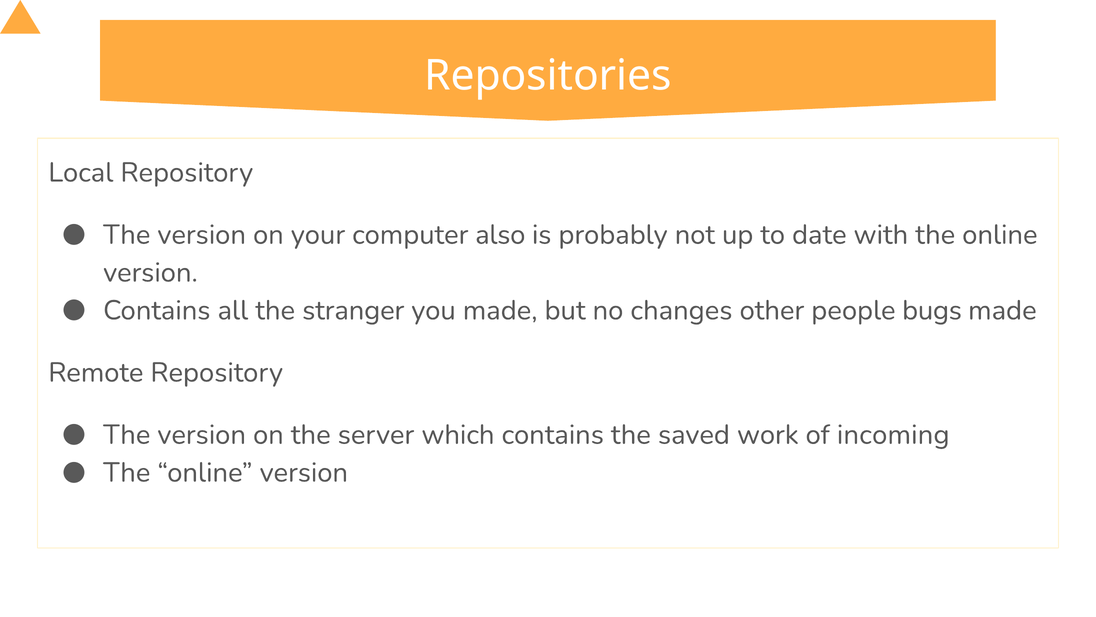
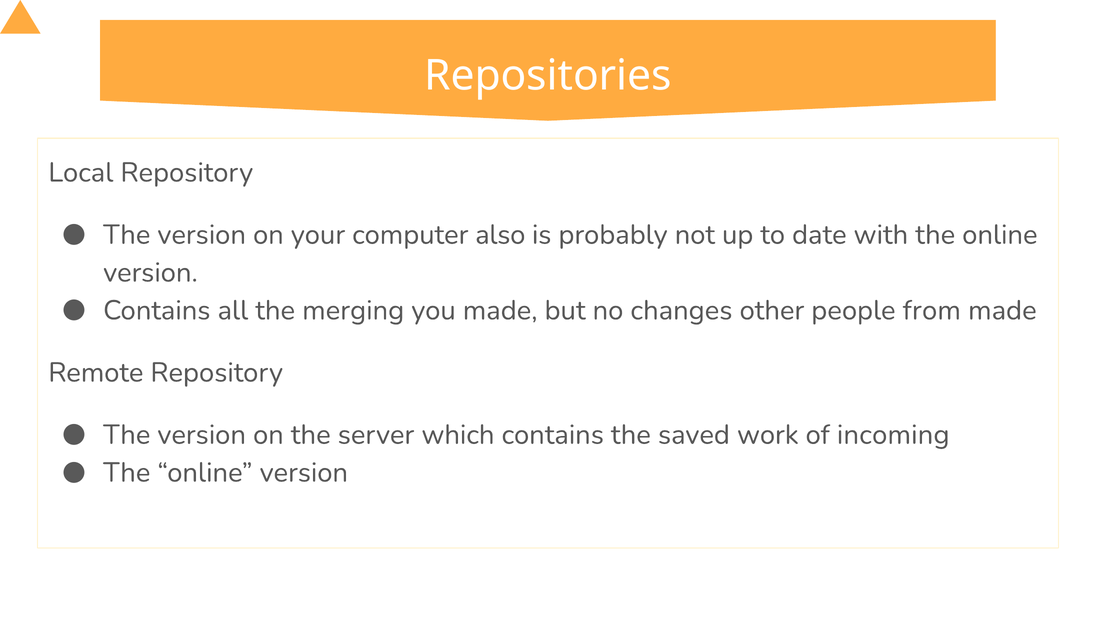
stranger: stranger -> merging (353, 310)
bugs: bugs -> from (932, 310)
